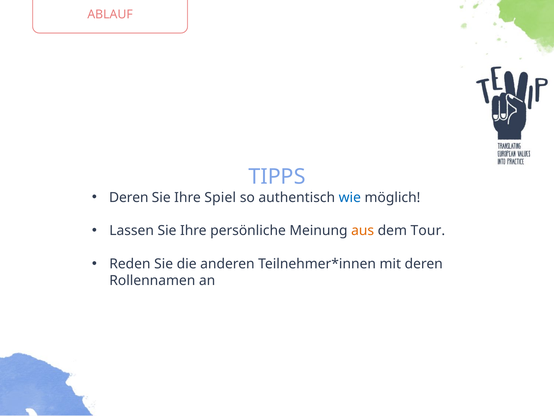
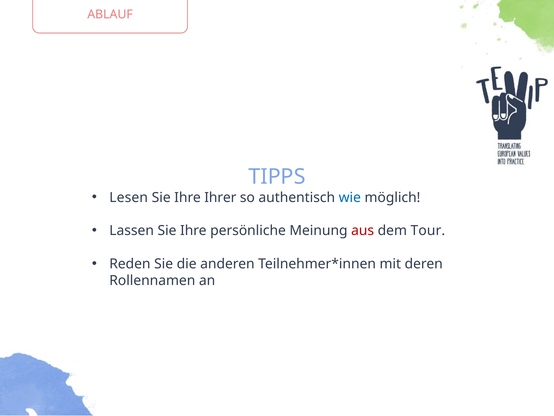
Deren: Deren -> Lesen (129, 197)
Spiel: Spiel -> Ihrer (220, 197)
aus colour: orange -> red (363, 230)
